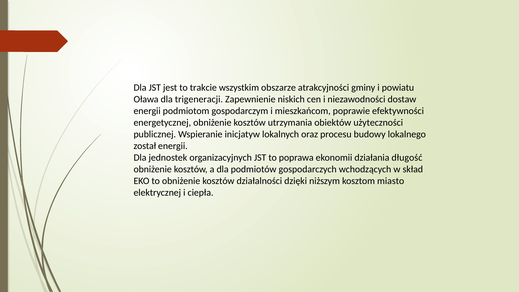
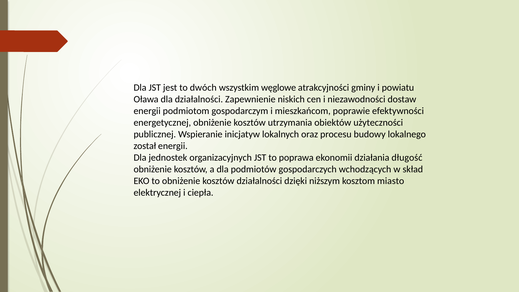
trakcie: trakcie -> dwóch (203, 88)
obszarze: obszarze -> węglowe (279, 88)
dla trigeneracji: trigeneracji -> działalności (199, 99)
